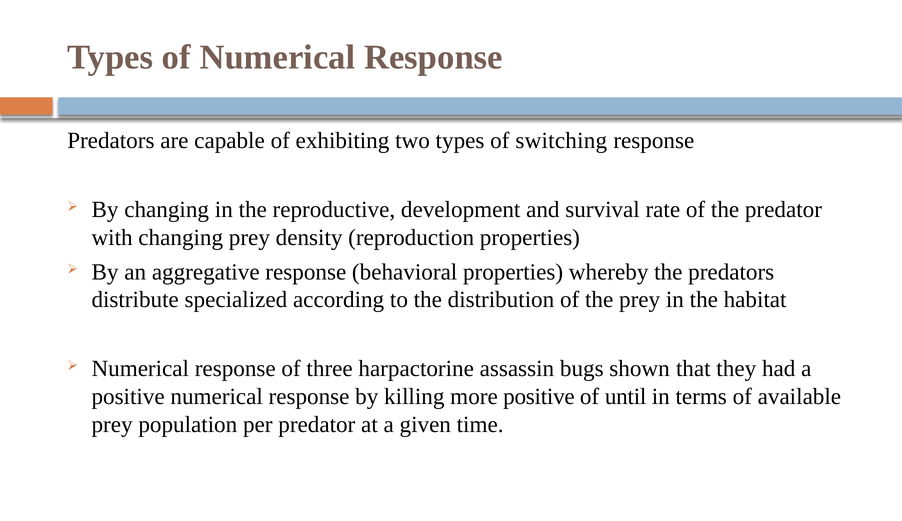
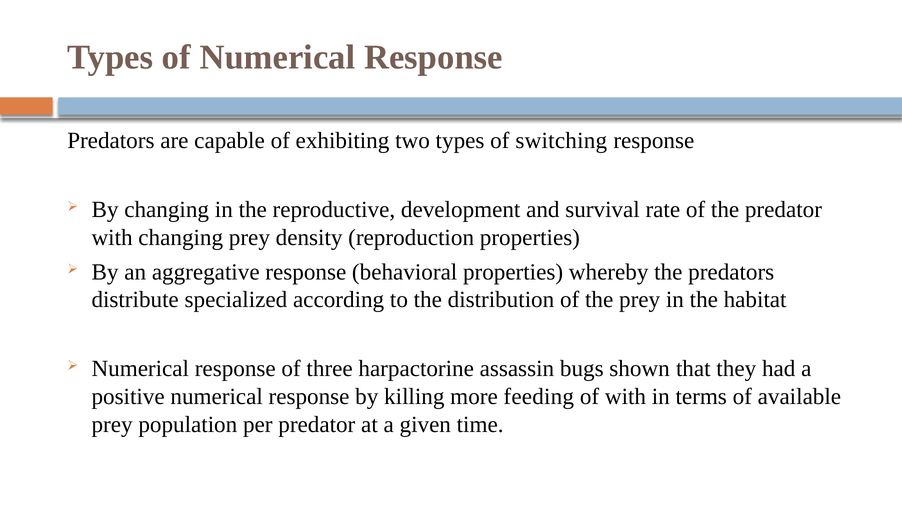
more positive: positive -> feeding (539, 396)
of until: until -> with (626, 396)
